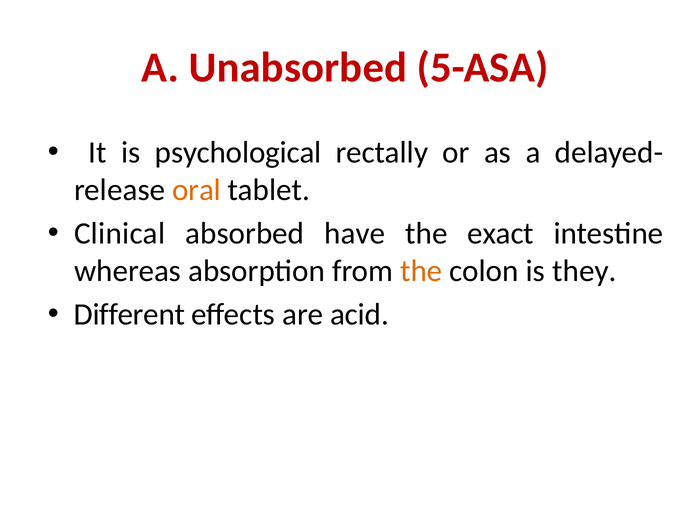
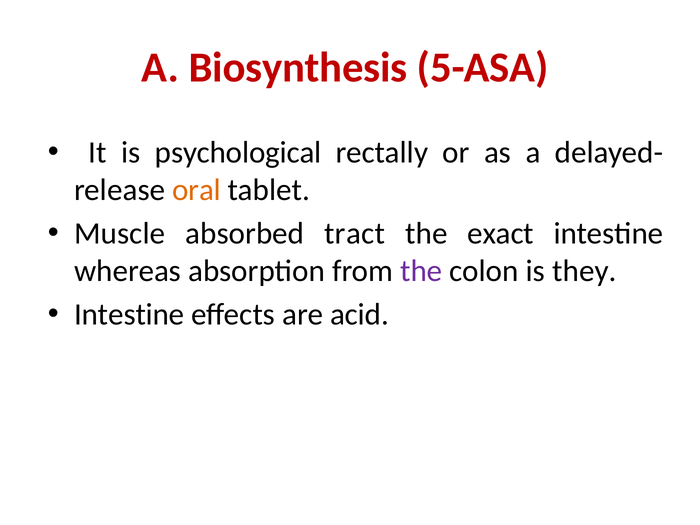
Unabsorbed: Unabsorbed -> Biosynthesis (298, 68)
Clinical: Clinical -> Muscle (120, 234)
have: have -> tract (355, 234)
the colour: orange -> purple (421, 271)
Different: Different -> Intestine (129, 315)
